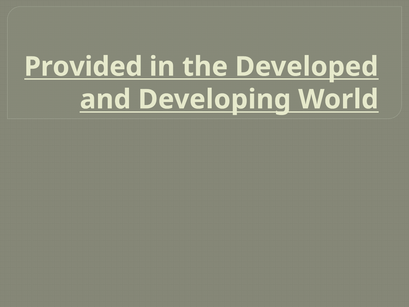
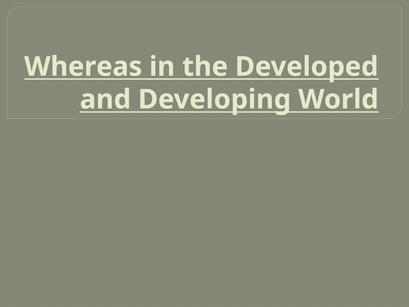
Provided: Provided -> Whereas (83, 67)
